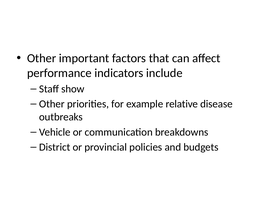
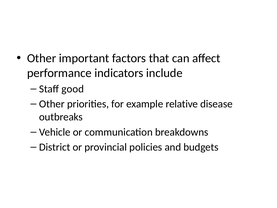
show: show -> good (73, 89)
